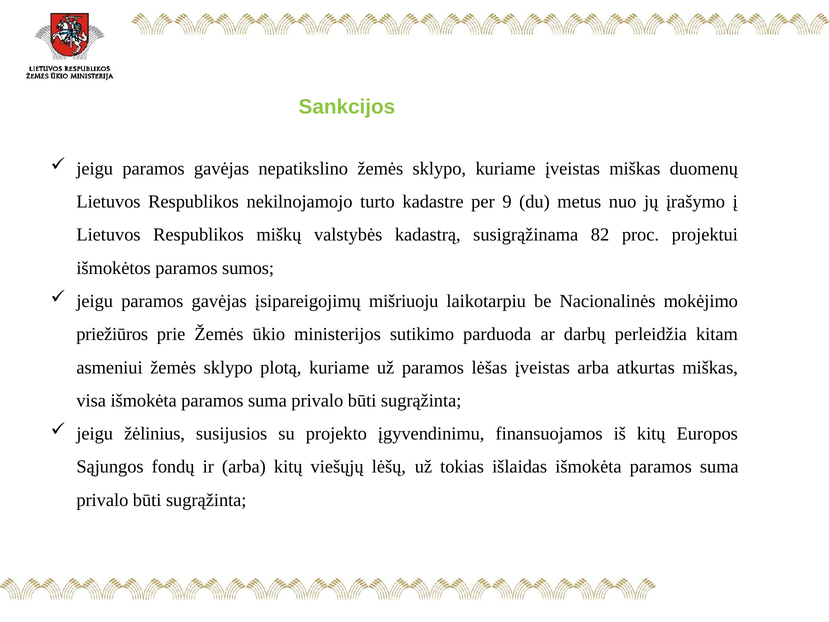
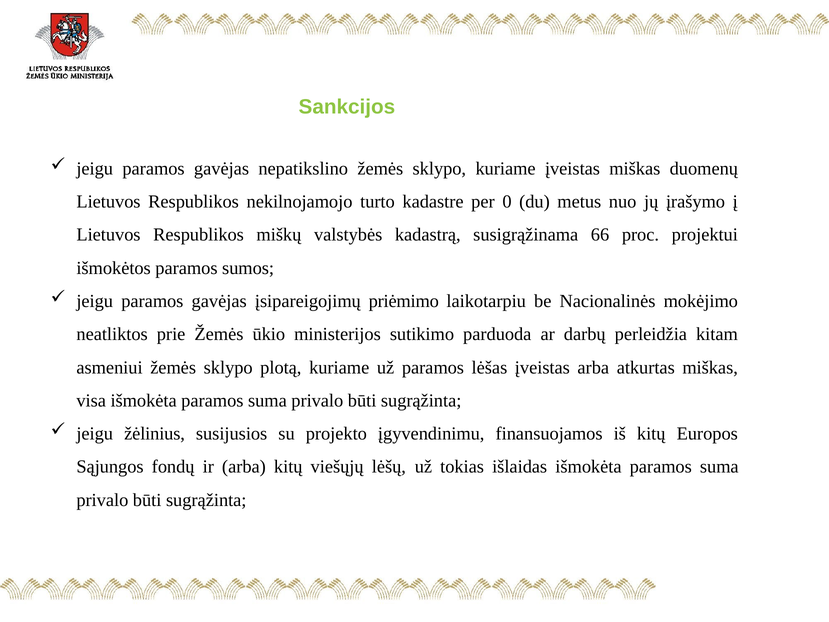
9: 9 -> 0 (507, 202)
82: 82 -> 66 (600, 235)
mišriuoju: mišriuoju -> priėmimo (404, 301)
priežiūros: priežiūros -> neatliktos (112, 334)
